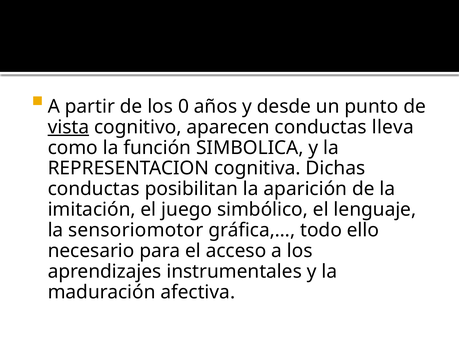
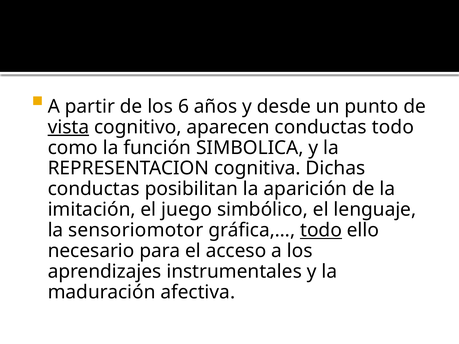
0: 0 -> 6 (183, 107)
conductas lleva: lleva -> todo (393, 127)
todo underline: none -> present (321, 230)
